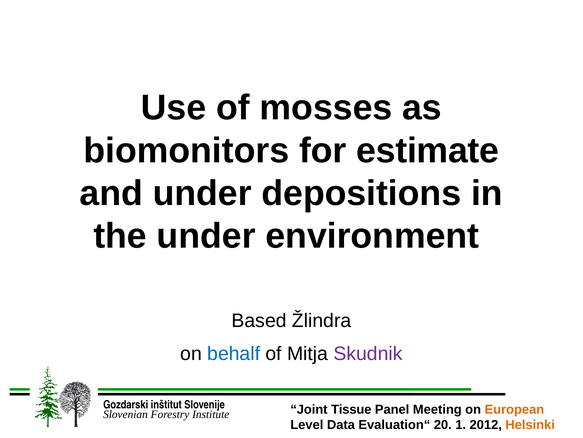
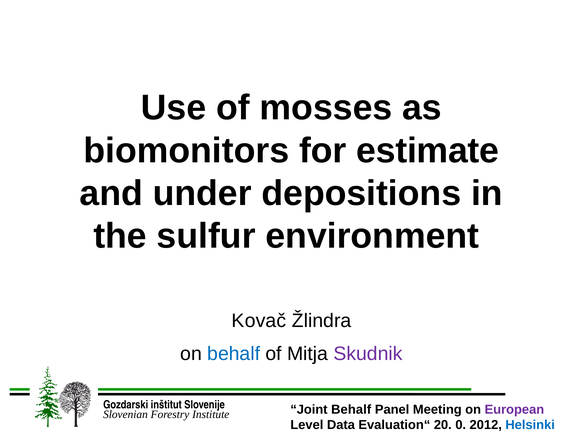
the under: under -> sulfur (206, 236)
Based: Based -> Kovač (259, 320)
Joint Tissue: Tissue -> Behalf (351, 409)
European colour: orange -> purple (514, 409)
1: 1 -> 0 (461, 424)
Helsinki colour: orange -> blue (530, 424)
